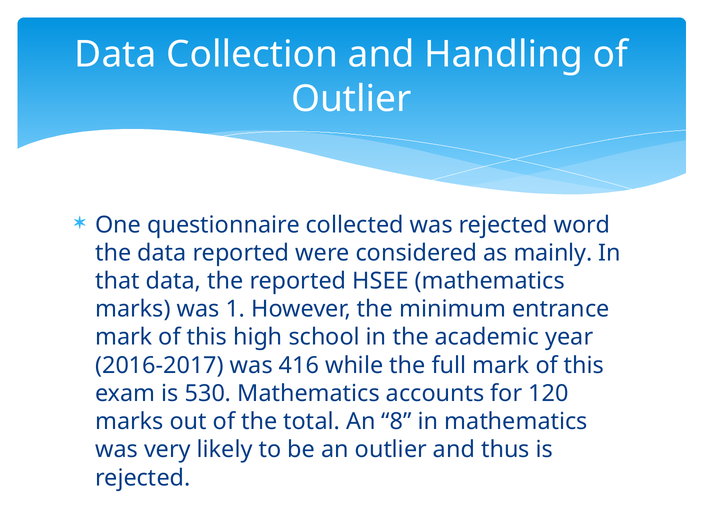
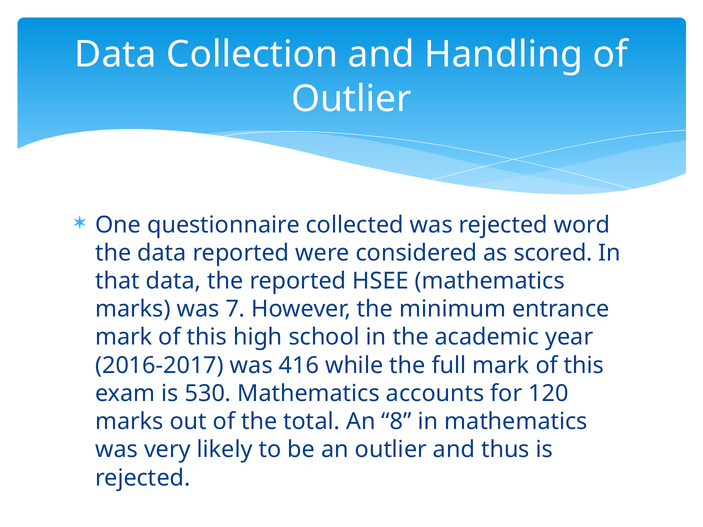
mainly: mainly -> scored (553, 253)
1: 1 -> 7 (235, 309)
